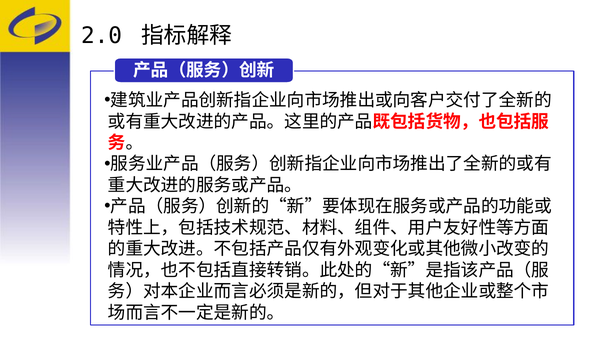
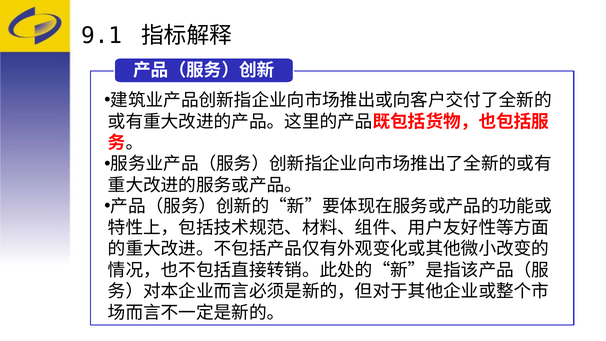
2.0: 2.0 -> 9.1 (102, 36)
